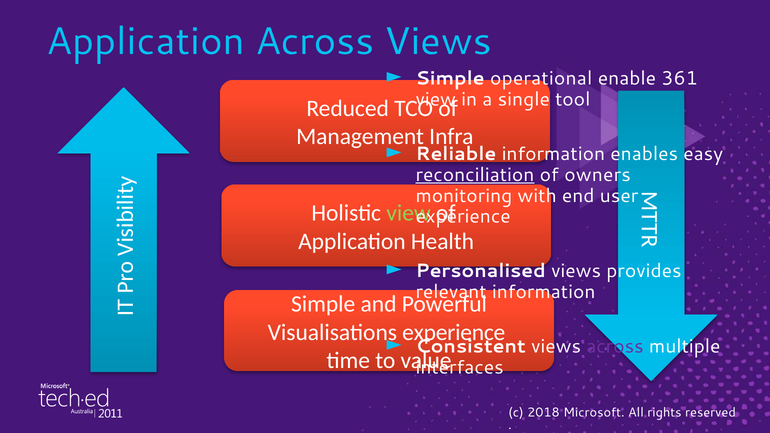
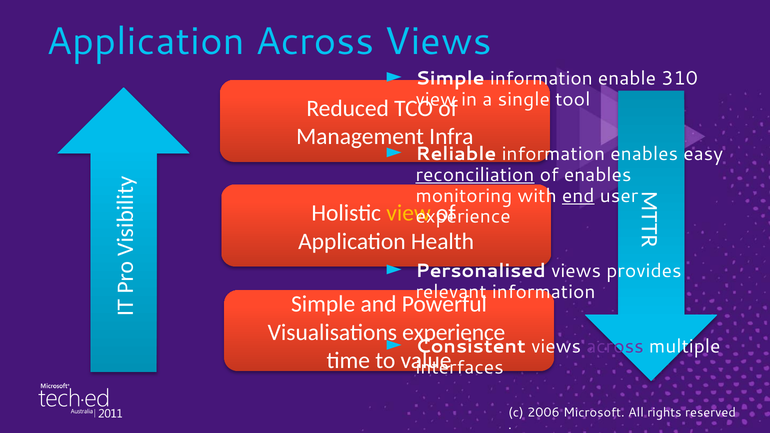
Simple operational: operational -> information (541, 79)
361: 361 -> 310 (680, 79)
of owners: owners -> enables (598, 175)
end underline: none -> present (578, 196)
view colour: light green -> yellow (409, 213)
2018: 2018 -> 2006 (543, 412)
